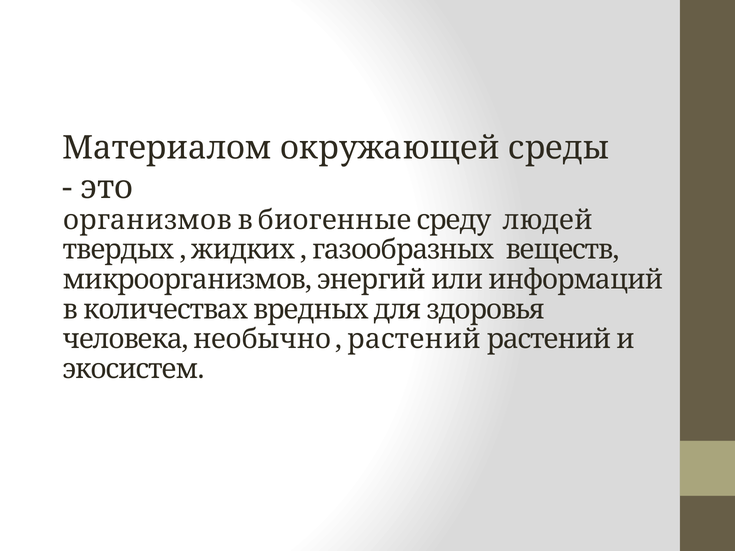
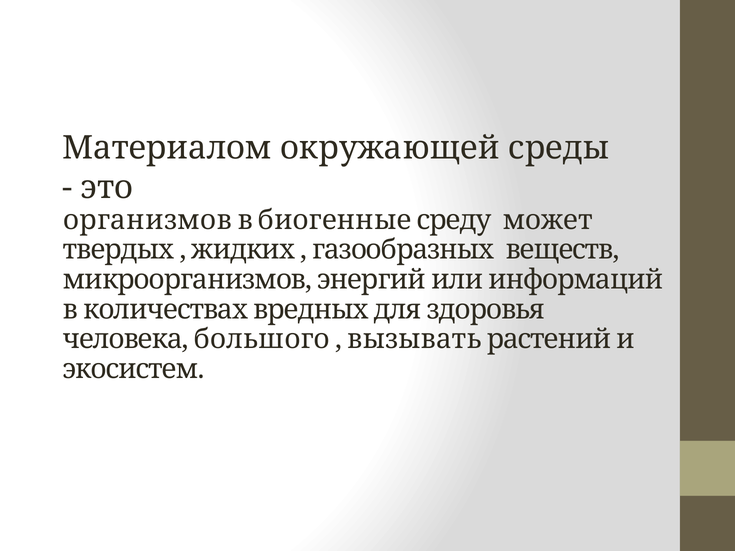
людей: людей -> может (548, 220)
необычно: необычно -> большого (262, 339)
растений: растений -> вызывать (414, 339)
